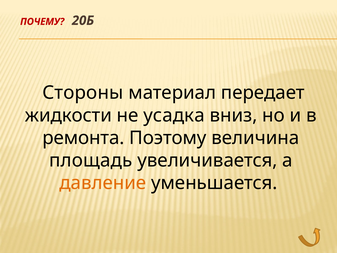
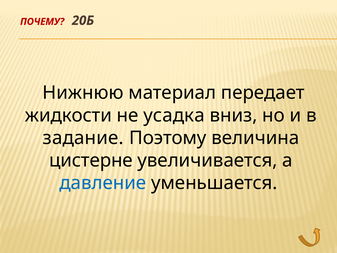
Стороны: Стороны -> Нижнюю (83, 92)
ремонта: ремонта -> задание (83, 138)
площадь: площадь -> цистерне (91, 160)
давление colour: orange -> blue (103, 183)
